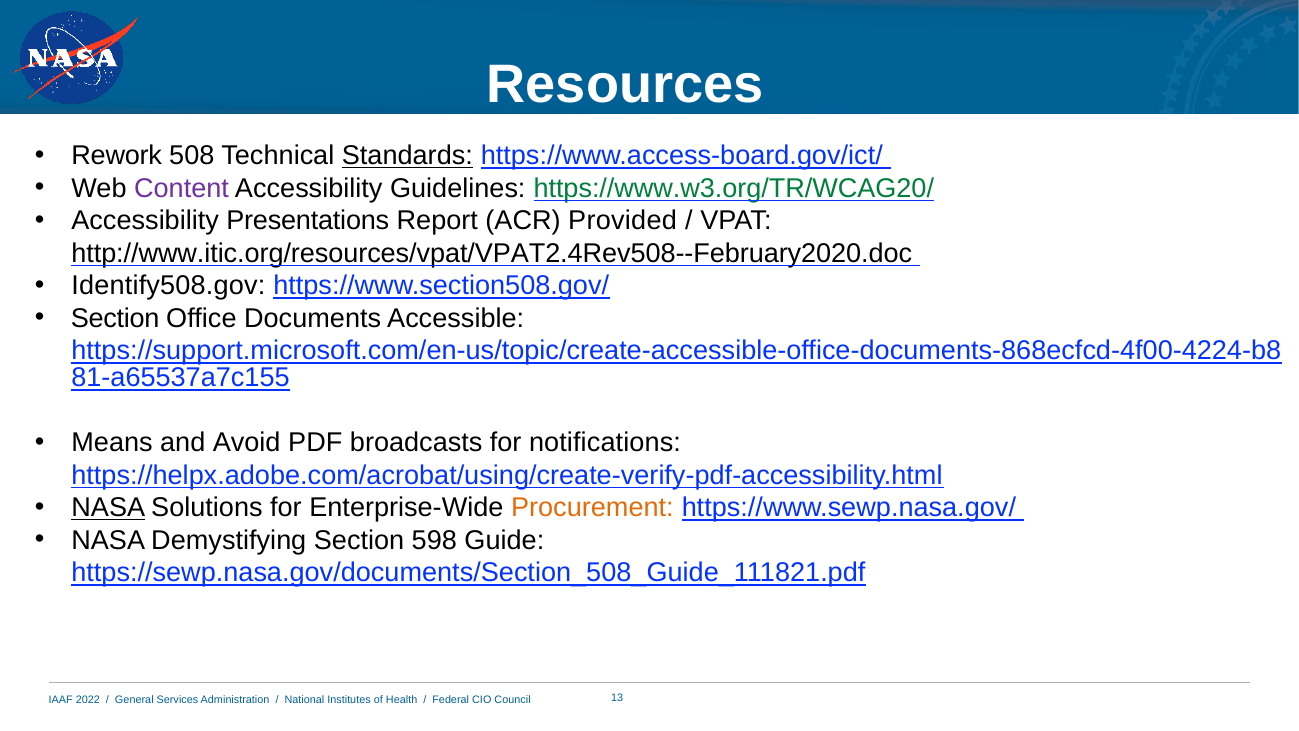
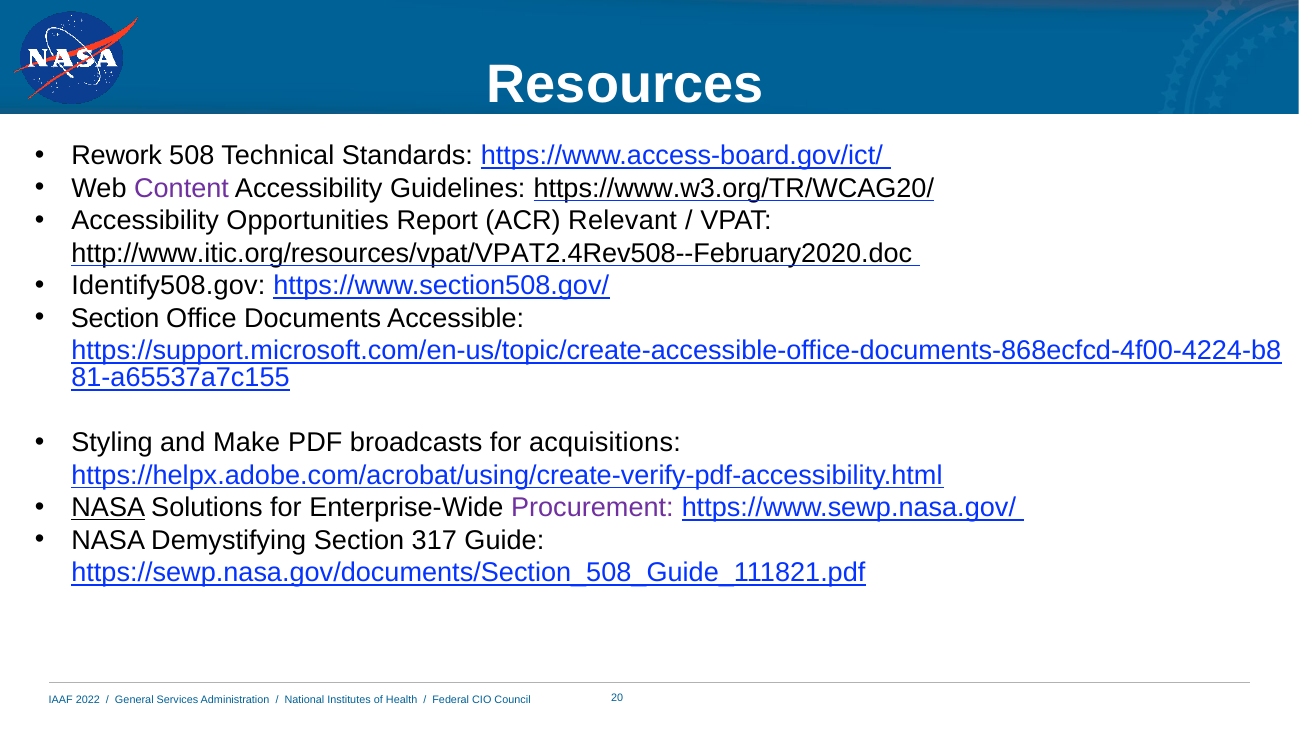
Standards underline: present -> none (407, 156)
https://www.w3.org/TR/WCAG20/ colour: green -> black (734, 188)
Presentations: Presentations -> Opportunities (308, 221)
Provided: Provided -> Relevant (623, 221)
Means: Means -> Styling (112, 443)
Avoid: Avoid -> Make (247, 443)
notifications: notifications -> acquisitions (605, 443)
Procurement colour: orange -> purple (592, 508)
598: 598 -> 317 (434, 540)
13: 13 -> 20 (617, 697)
